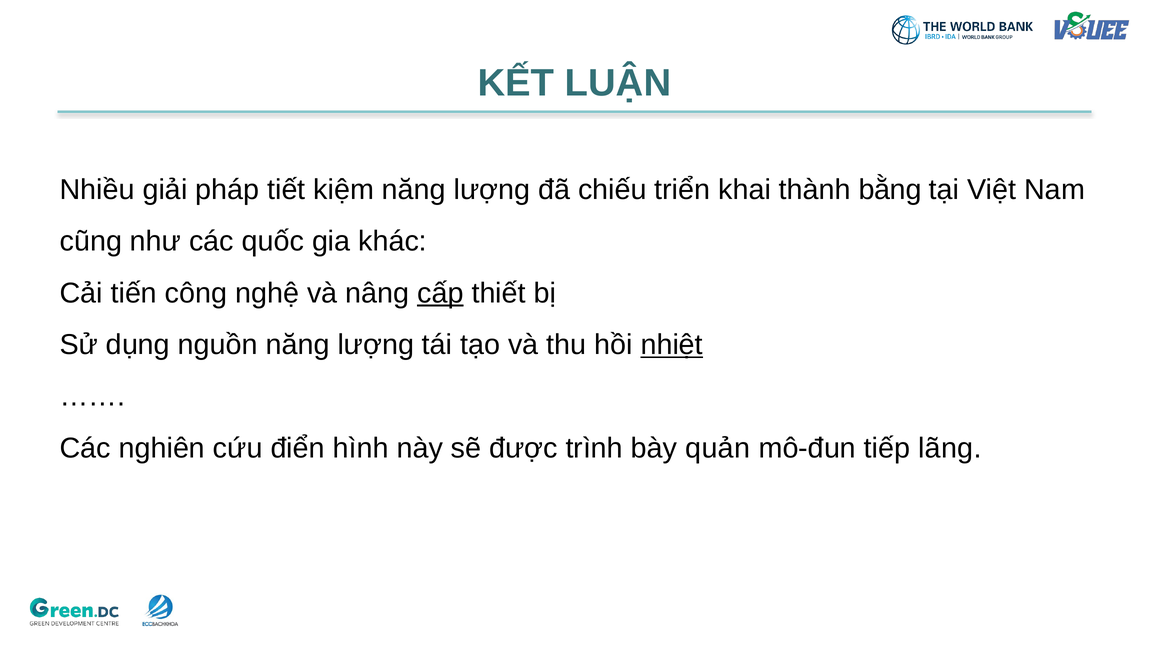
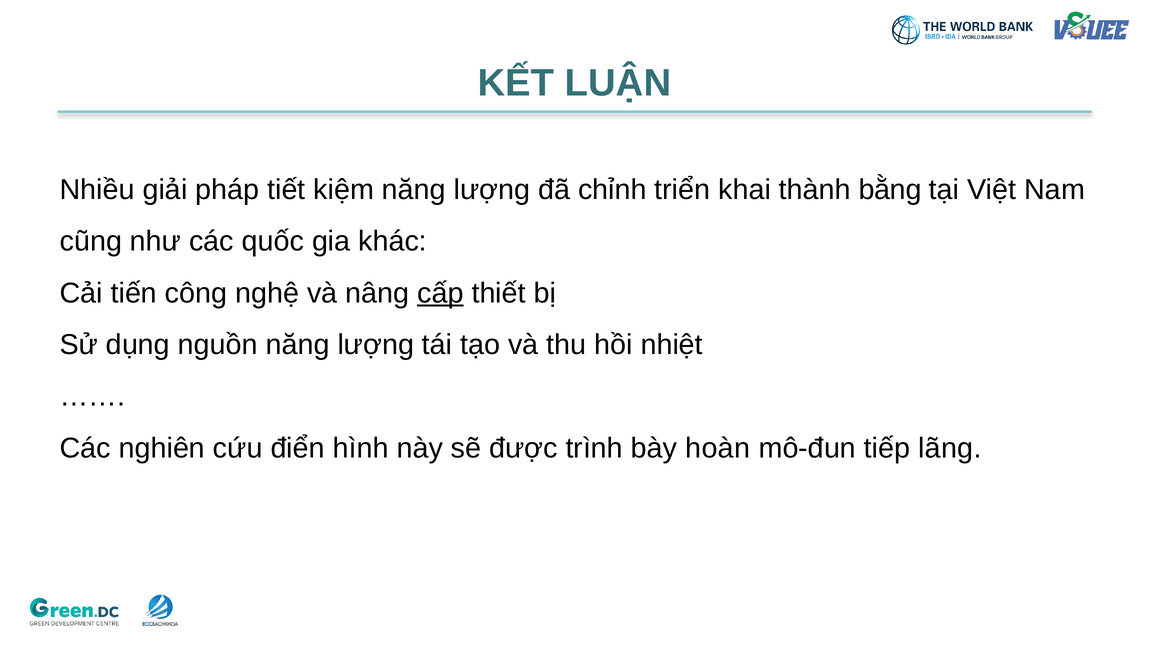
chiếu: chiếu -> chỉnh (612, 190)
nhiệt underline: present -> none (672, 345)
quản: quản -> hoàn (718, 448)
